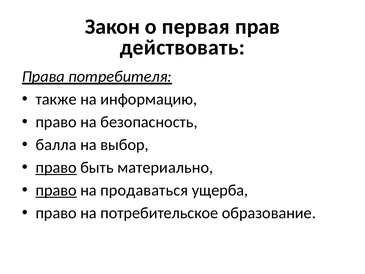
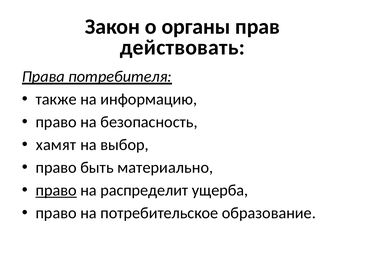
первая: первая -> органы (196, 27)
балла: балла -> хамят (56, 145)
право underline: present -> none (56, 167)
продаваться: продаваться -> распределит (144, 190)
